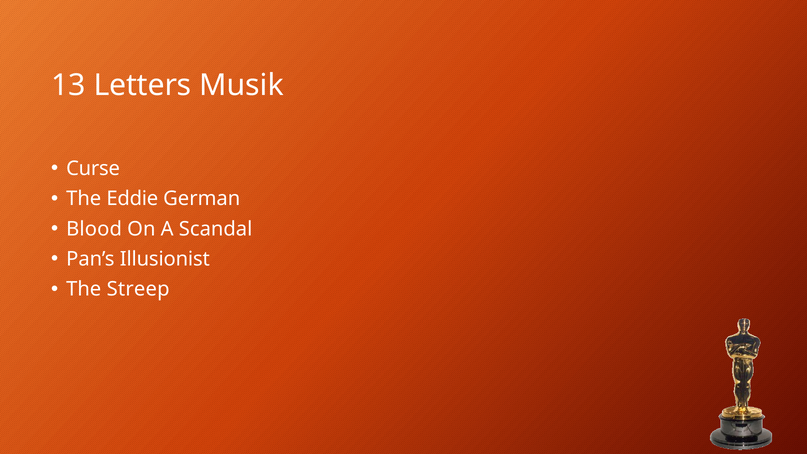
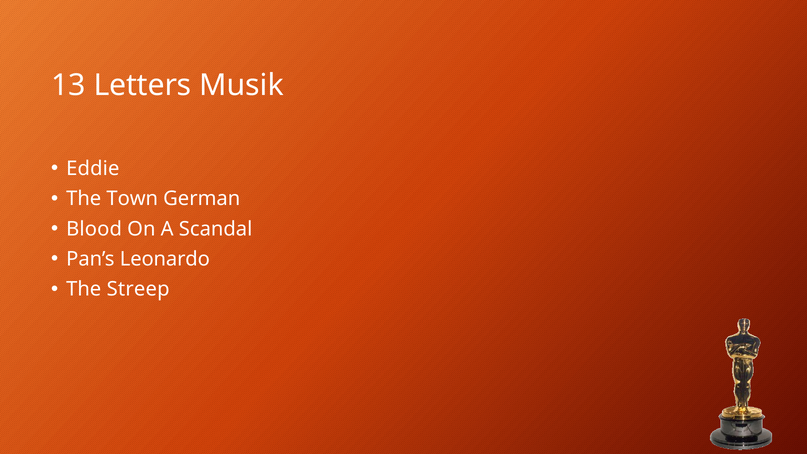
Curse: Curse -> Eddie (93, 168)
Eddie: Eddie -> Town (132, 199)
Illusionist: Illusionist -> Leonardo (165, 259)
